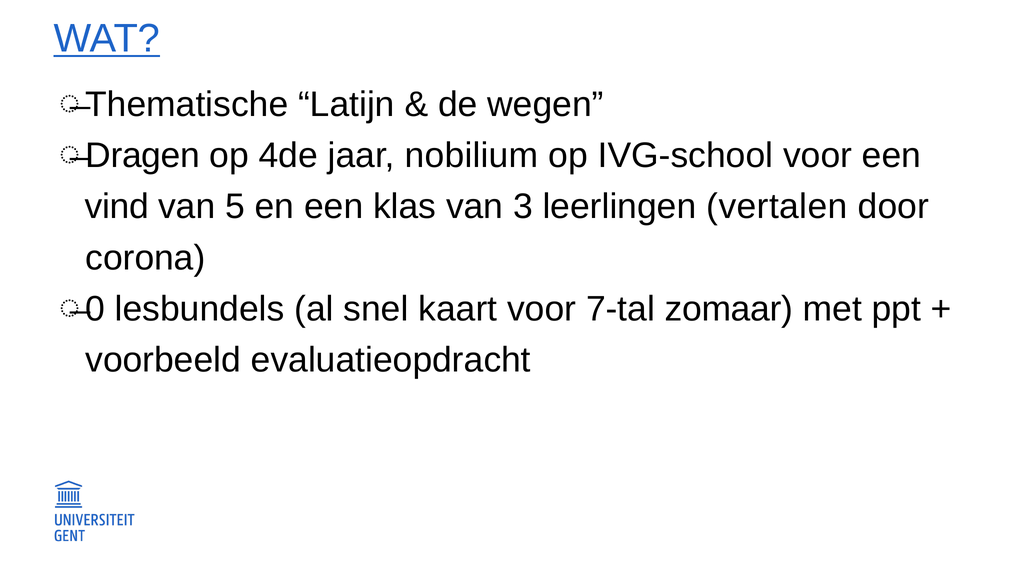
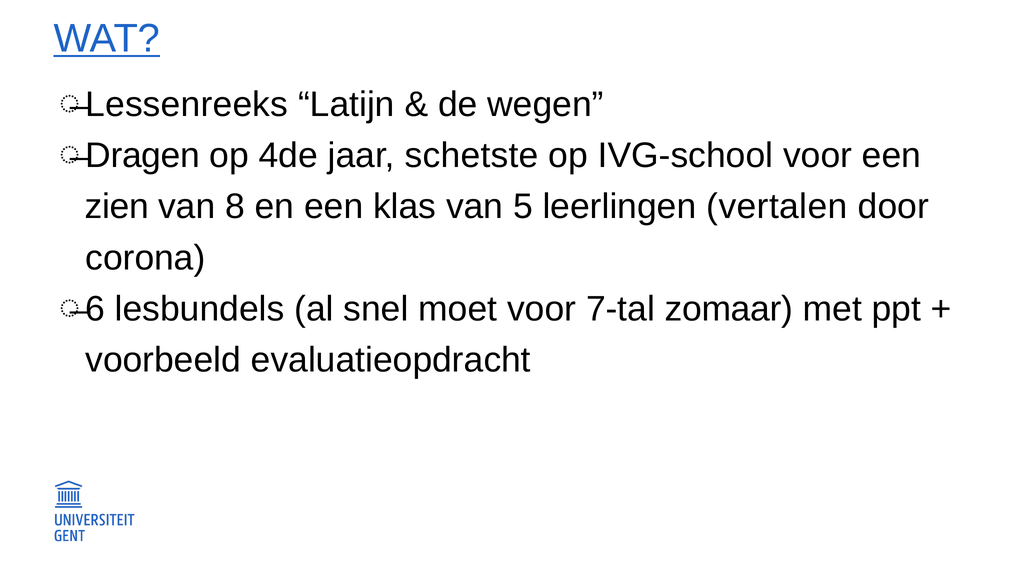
Thematische: Thematische -> Lessenreeks (187, 105)
nobilium: nobilium -> schetste (472, 156)
vind: vind -> zien (117, 207)
5: 5 -> 8 (235, 207)
3: 3 -> 5 (523, 207)
0: 0 -> 6 (95, 309)
kaart: kaart -> moet (458, 309)
